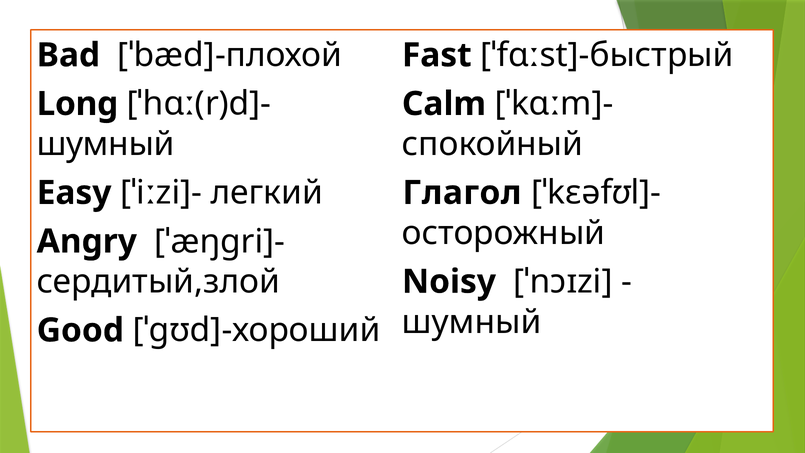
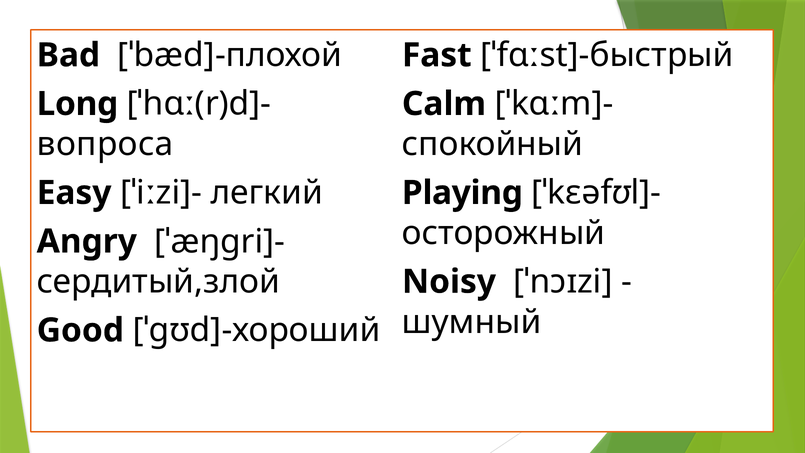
шумный: шумный -> вопроса (105, 144)
Глагол: Глагол -> Playing (462, 193)
